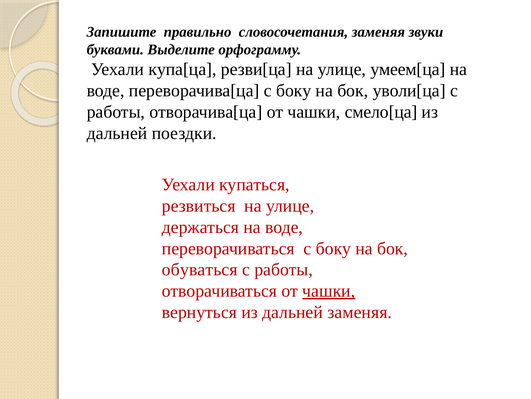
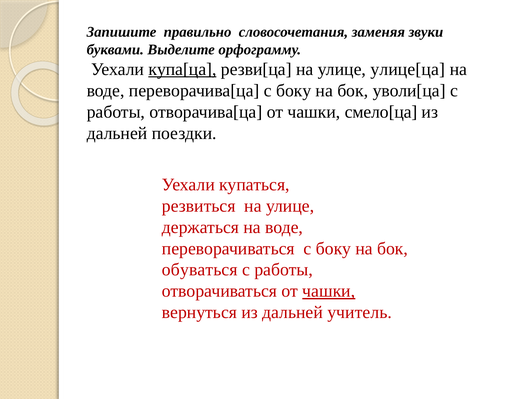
купа[ца underline: none -> present (183, 69)
умеем[ца: умеем[ца -> улице[ца (408, 69)
дальней заменяя: заменяя -> учитель (360, 312)
